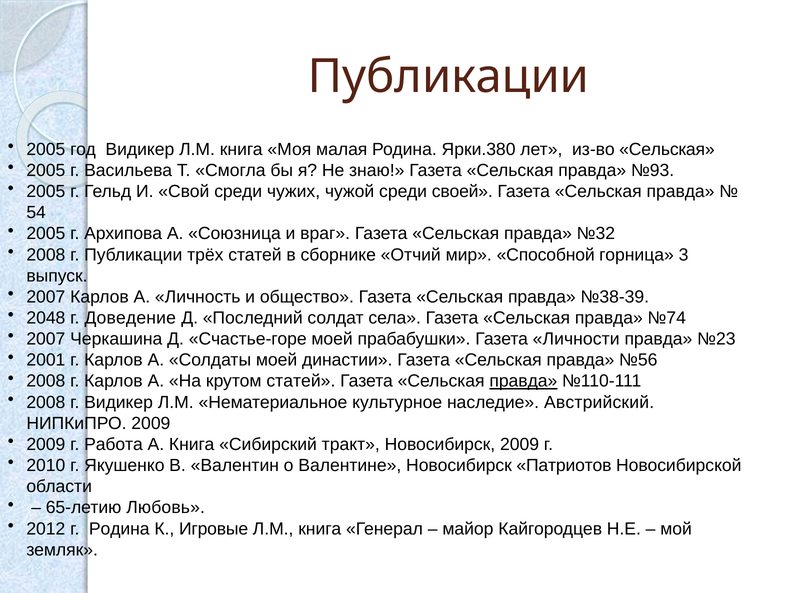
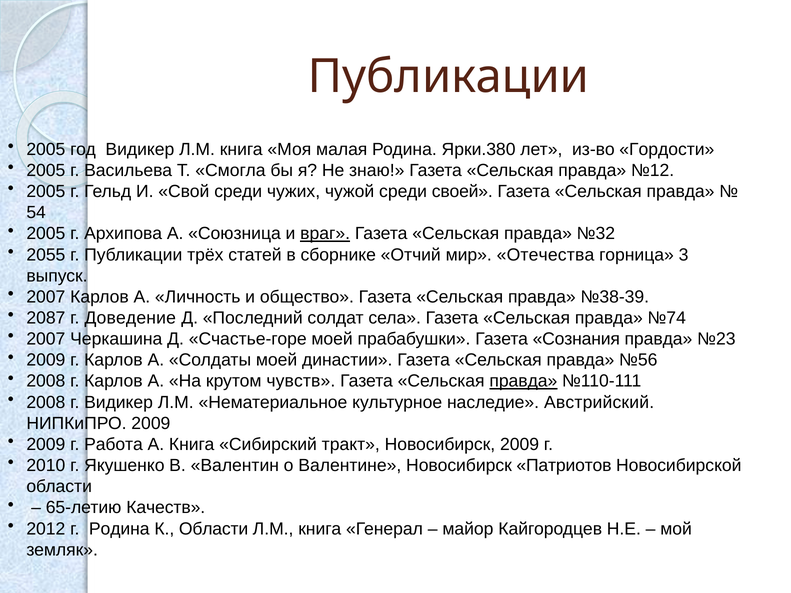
из-во Сельская: Сельская -> Гордости (667, 149)
№93: №93 -> №12 (653, 171)
враг underline: none -> present (325, 234)
2008: 2008 -> 2055 (46, 255)
Способной: Способной -> Отечества (546, 255)
2048: 2048 -> 2087 (46, 318)
Личности: Личности -> Сознания (576, 339)
2001: 2001 -> 2009 (46, 360)
крутом статей: статей -> чувств (301, 381)
Любовь: Любовь -> Качеств (166, 508)
К Игровые: Игровые -> Области (214, 529)
